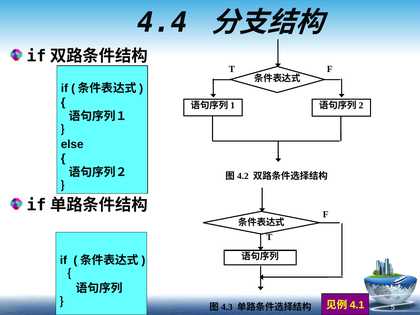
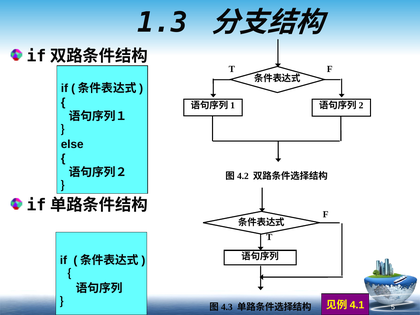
4.4: 4.4 -> 1.3 (162, 23)
